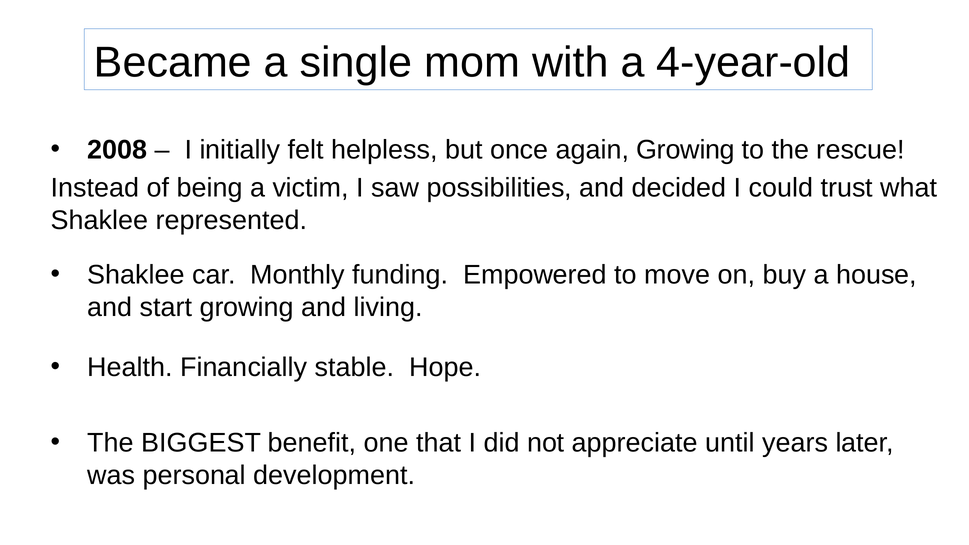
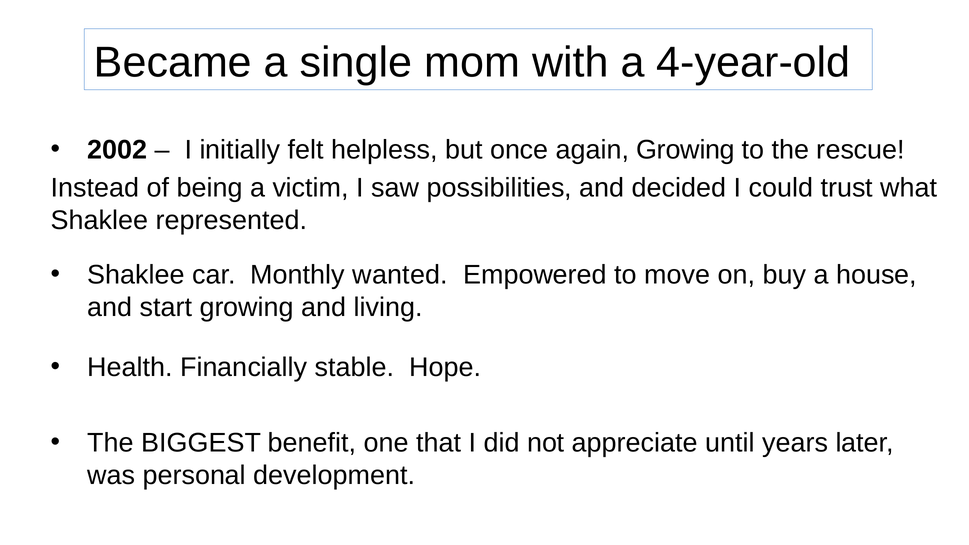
2008: 2008 -> 2002 (117, 150)
funding: funding -> wanted (400, 275)
